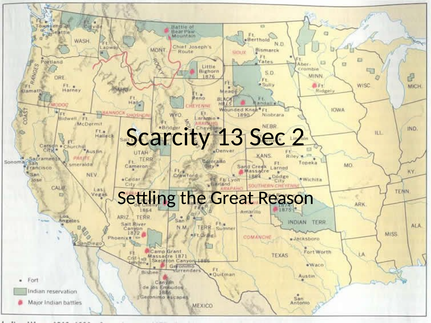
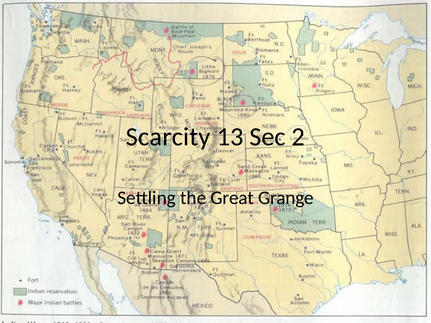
Reason: Reason -> Grange (286, 198)
